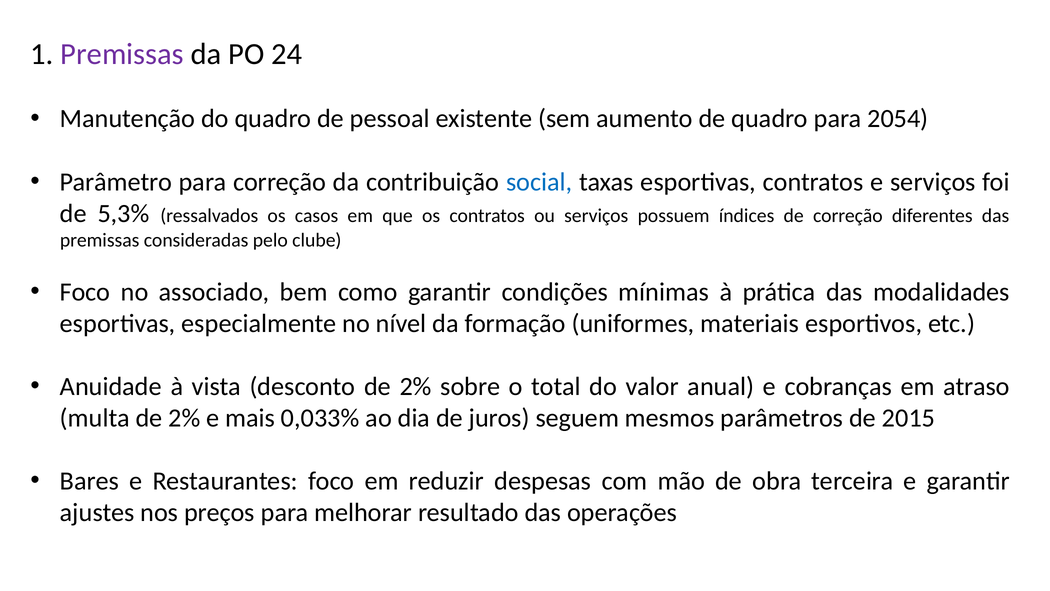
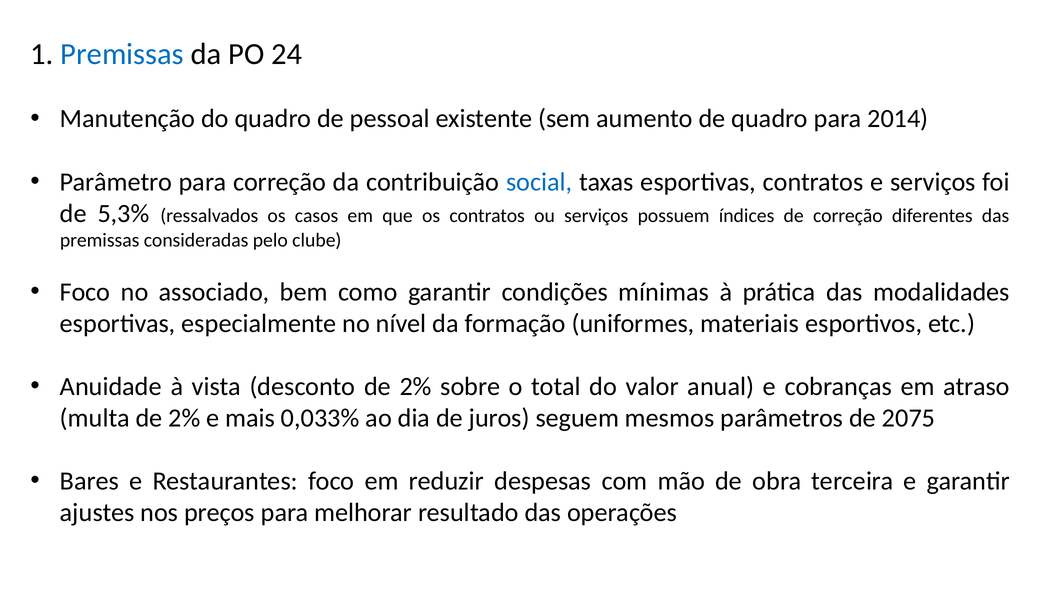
Premissas colour: purple -> blue (122, 54)
2054: 2054 -> 2014 (898, 119)
2015: 2015 -> 2075 (909, 418)
